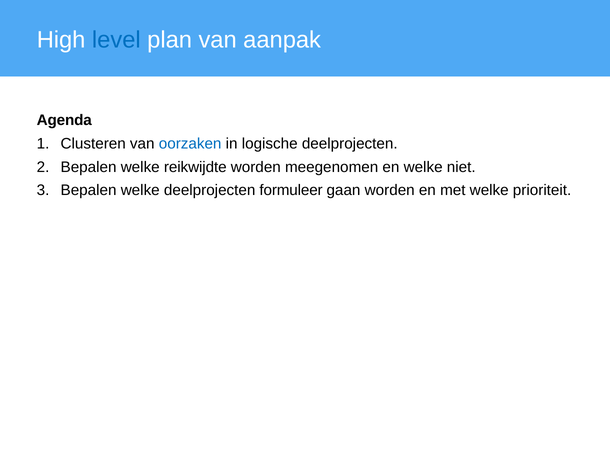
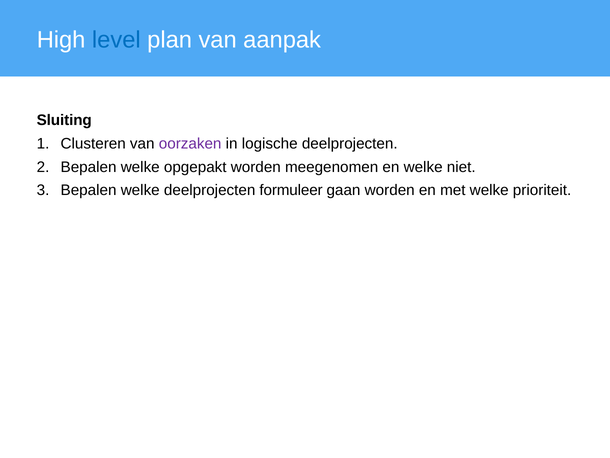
Agenda: Agenda -> Sluiting (64, 120)
oorzaken colour: blue -> purple (190, 143)
reikwijdte: reikwijdte -> opgepakt (195, 167)
